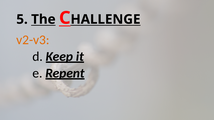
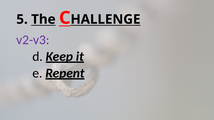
v2-v3 colour: orange -> purple (33, 40)
